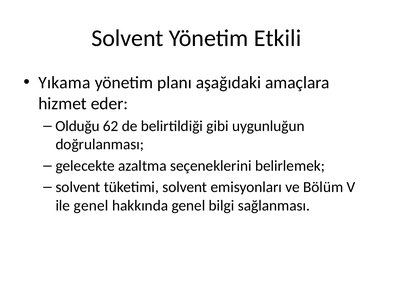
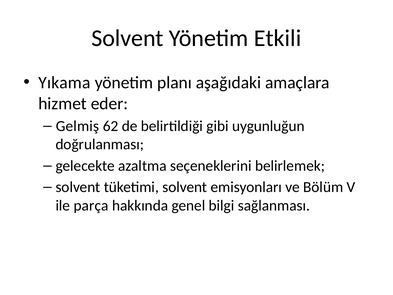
Olduğu: Olduğu -> Gelmiş (77, 126)
ile genel: genel -> parça (91, 205)
